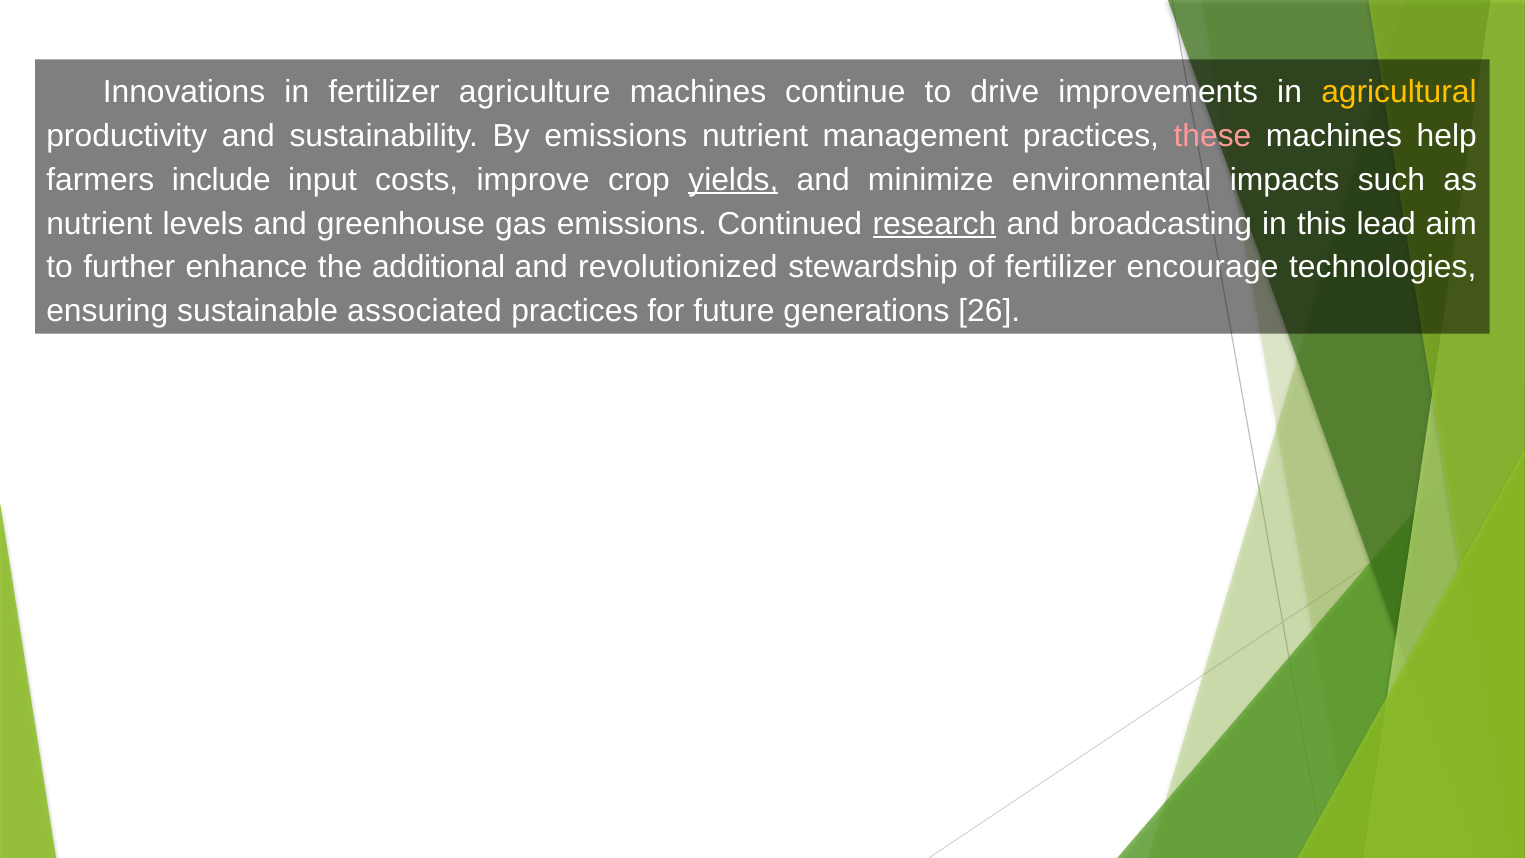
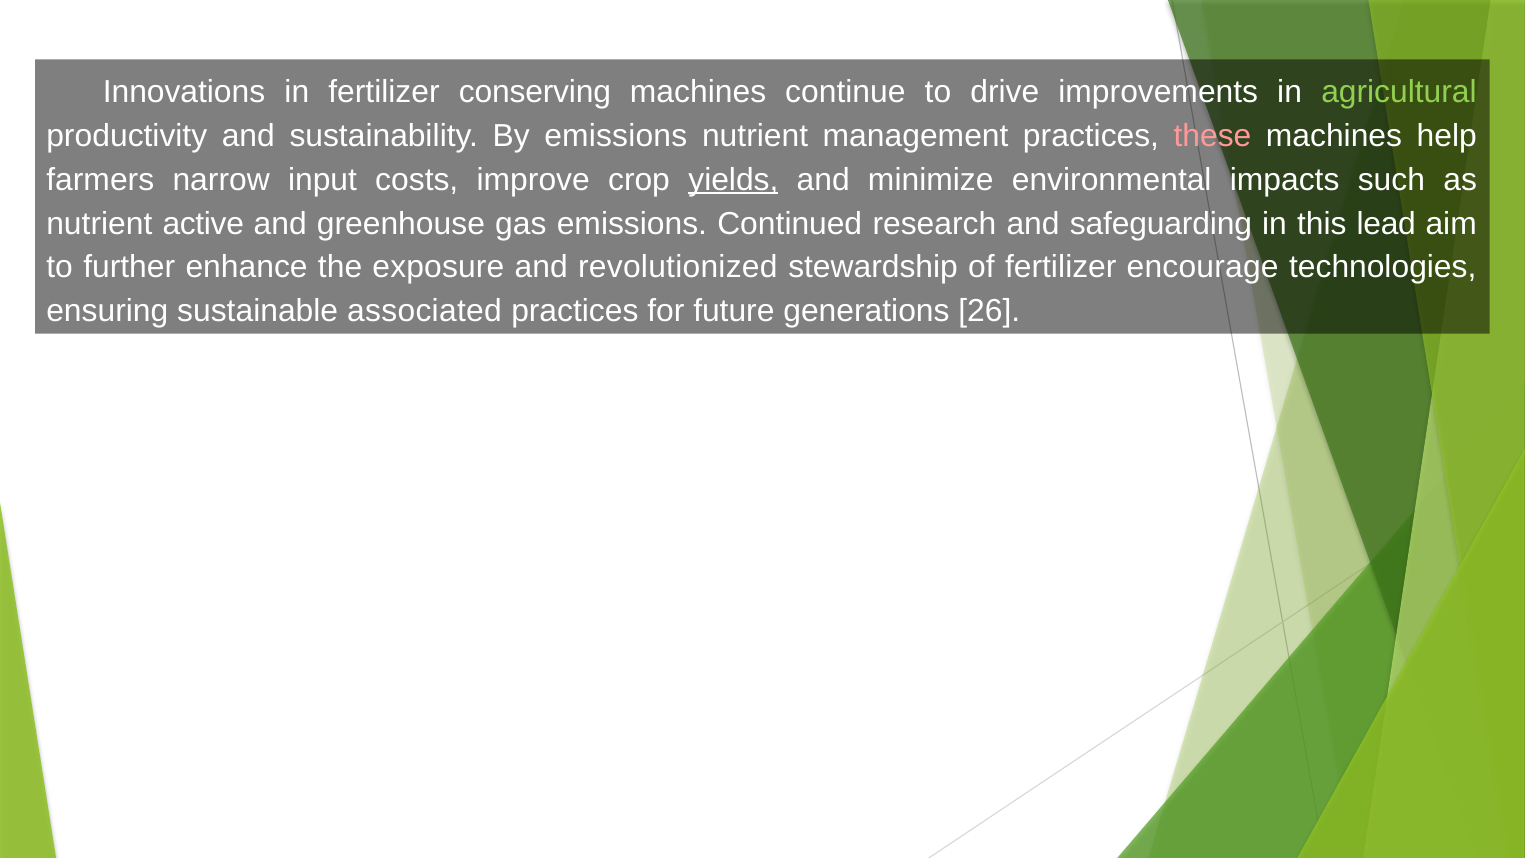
agriculture: agriculture -> conserving (535, 92)
agricultural colour: yellow -> light green (1399, 92)
include: include -> narrow (221, 180)
levels: levels -> active (203, 224)
research underline: present -> none (934, 224)
broadcasting: broadcasting -> safeguarding (1161, 224)
additional: additional -> exposure (438, 267)
